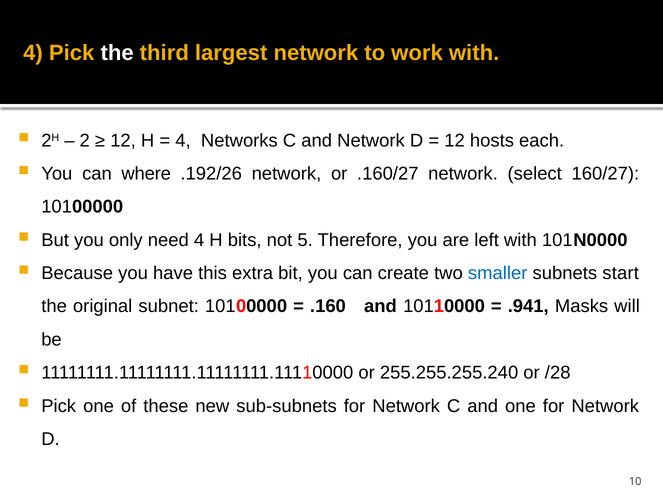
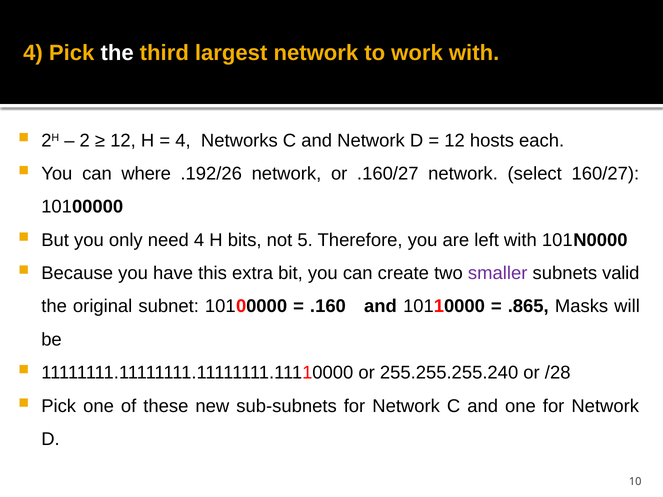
smaller colour: blue -> purple (498, 273)
start: start -> valid (621, 273)
.941: .941 -> .865 (528, 307)
